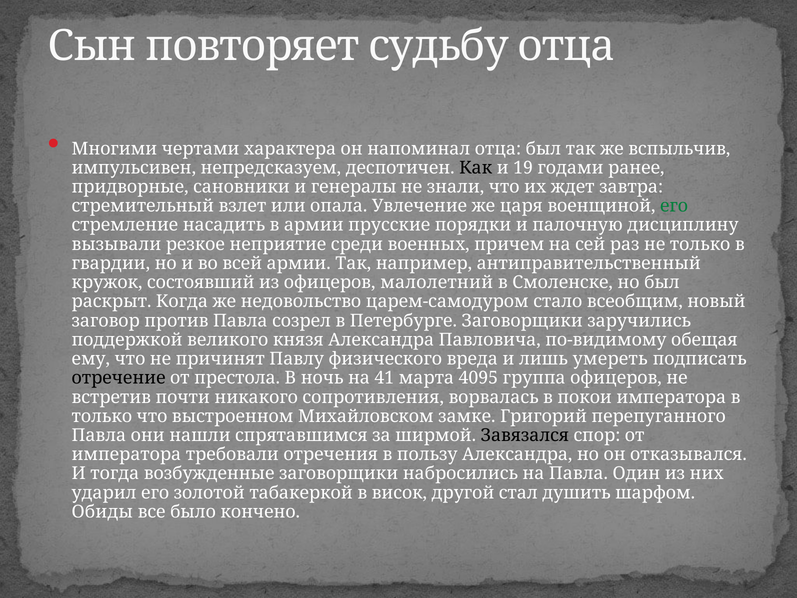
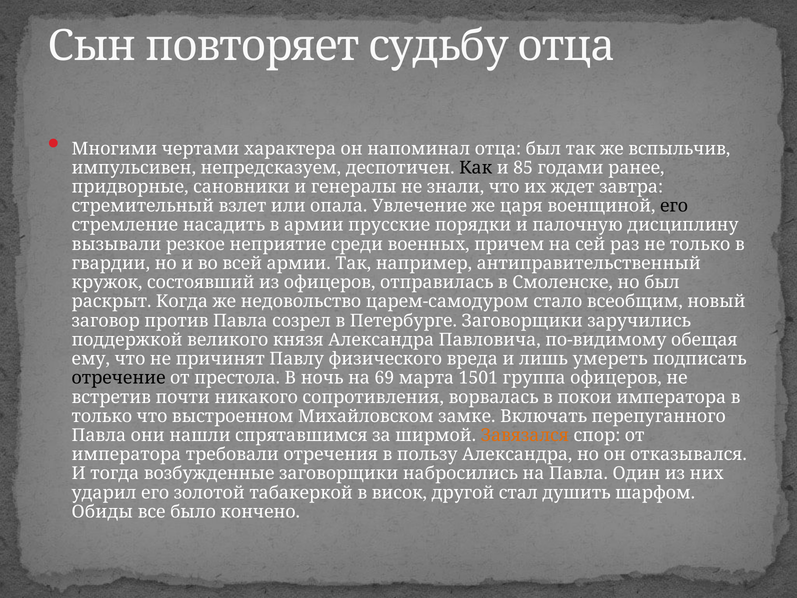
19: 19 -> 85 (523, 168)
его colour: green -> black (674, 206)
малолетний: малолетний -> отправилась (437, 282)
41: 41 -> 69 (384, 378)
4095: 4095 -> 1501 (478, 378)
Григорий: Григорий -> Включать (544, 416)
Завязался colour: black -> orange (525, 435)
